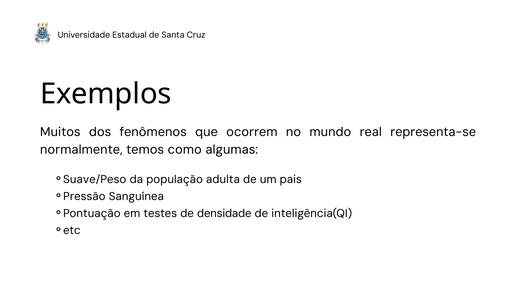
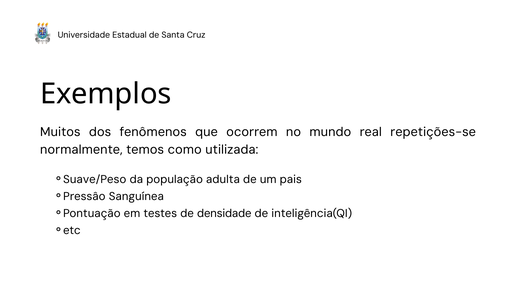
representa-se: representa-se -> repetições-se (433, 132)
algumas: algumas -> utilizada (232, 150)
